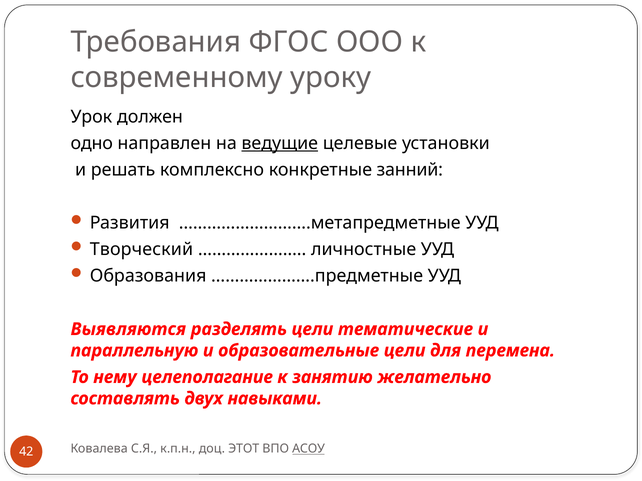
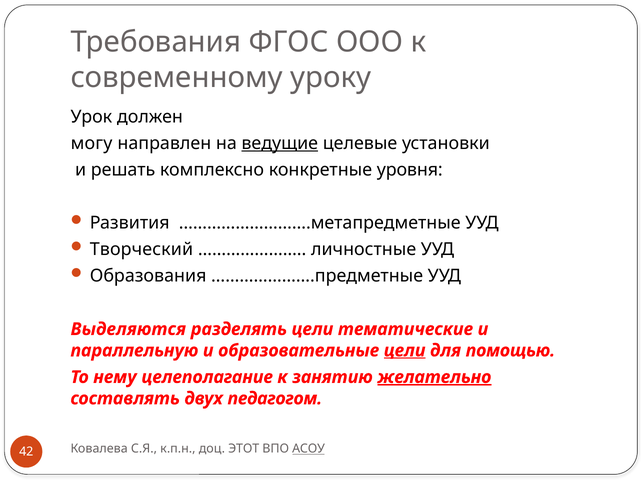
одно: одно -> могу (92, 143)
занний: занний -> уровня (410, 170)
Выявляются: Выявляются -> Выделяются (128, 329)
цели underline: none -> present (405, 351)
перемена: перемена -> помощью (510, 351)
желательно underline: none -> present (434, 377)
навыками: навыками -> педагогом (275, 399)
